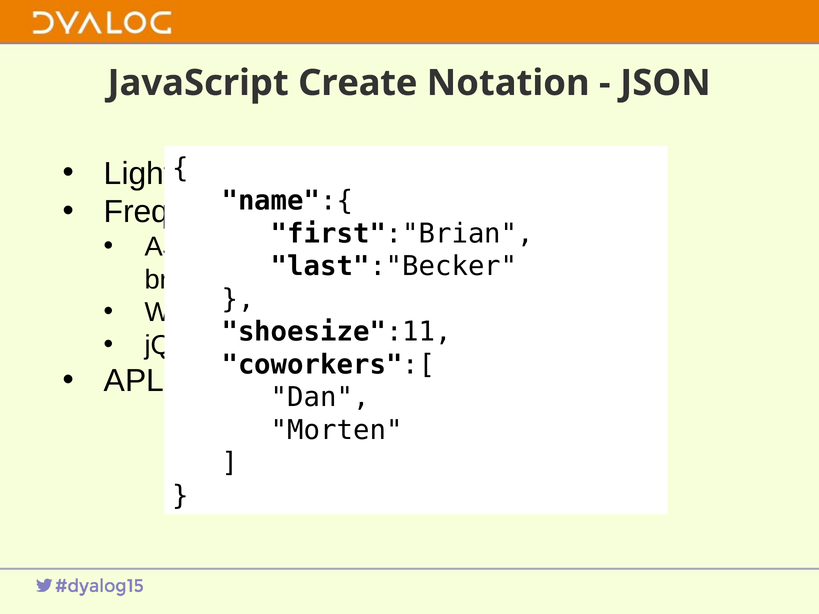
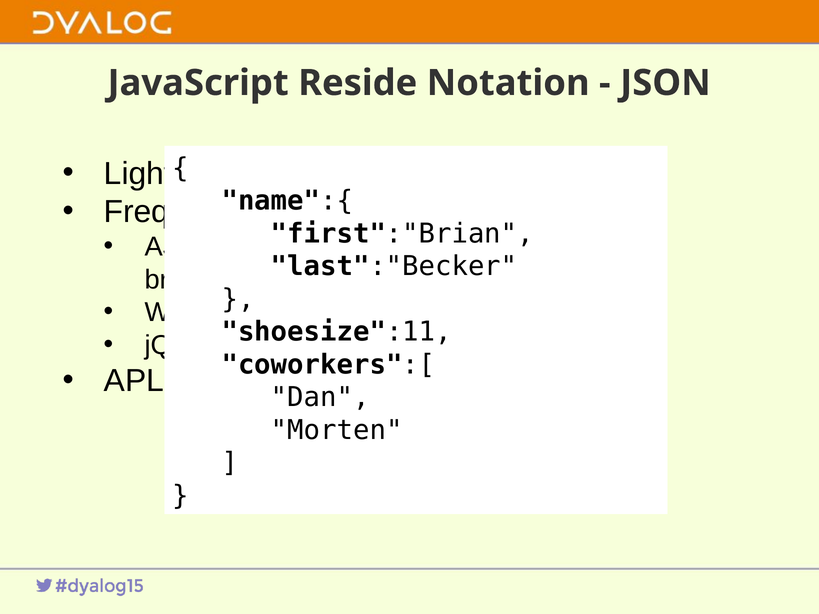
Create: Create -> Reside (358, 83)
